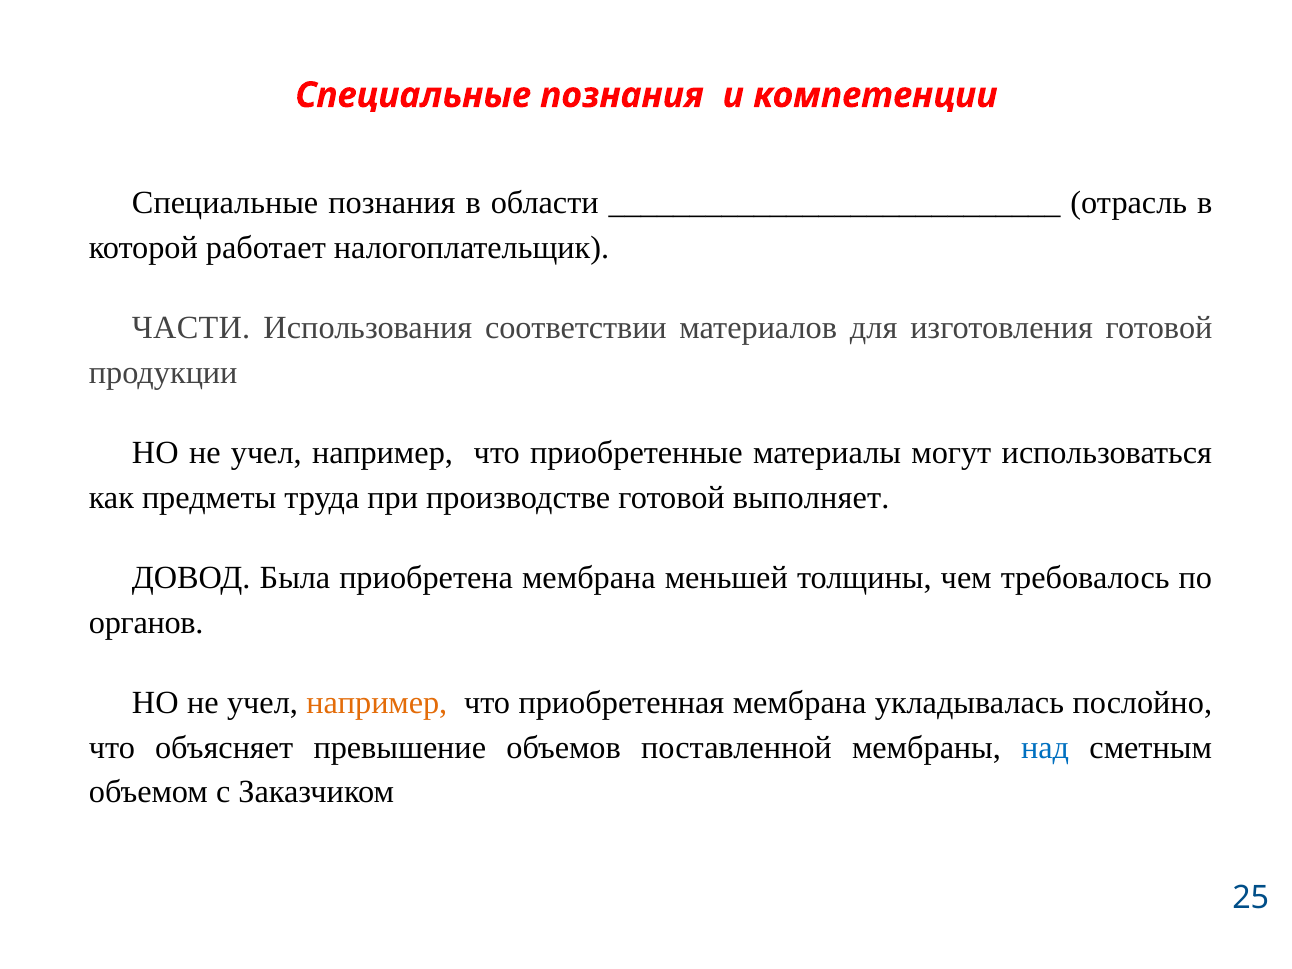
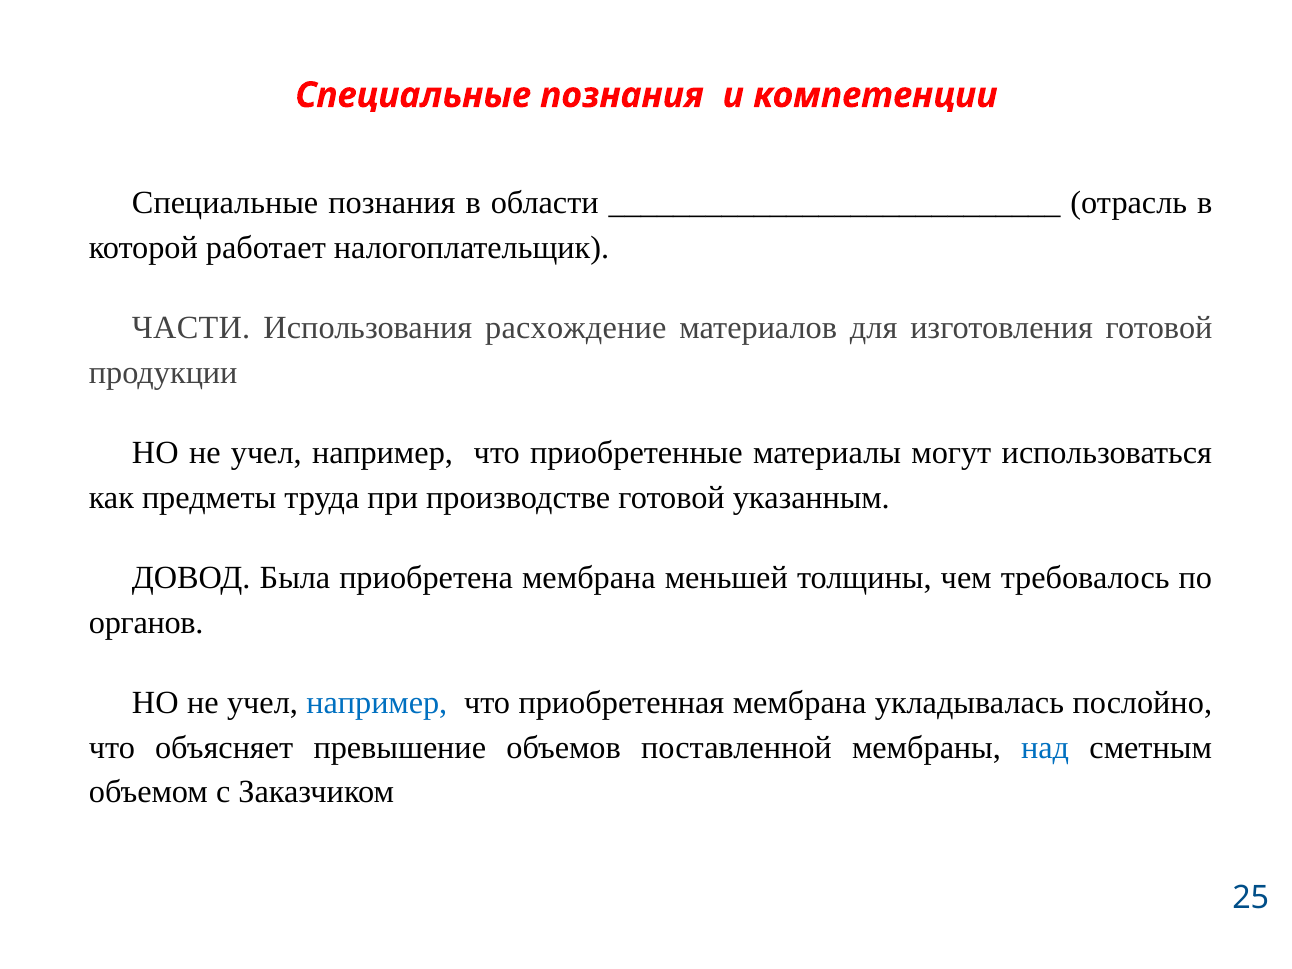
соответствии: соответствии -> расхождение (576, 328)
выполняет: выполняет -> указанным (811, 497)
например colour: orange -> blue (377, 703)
